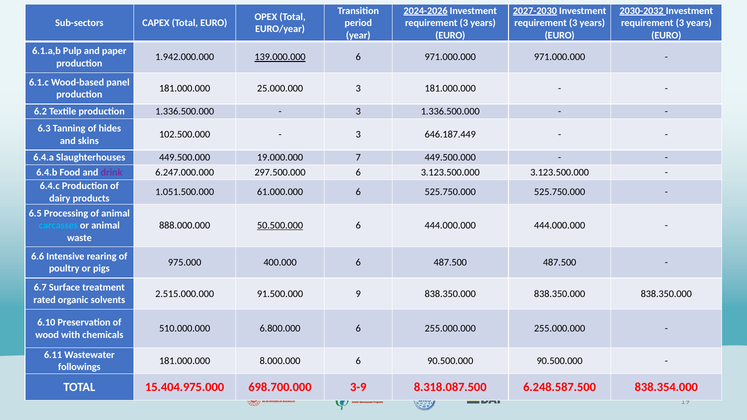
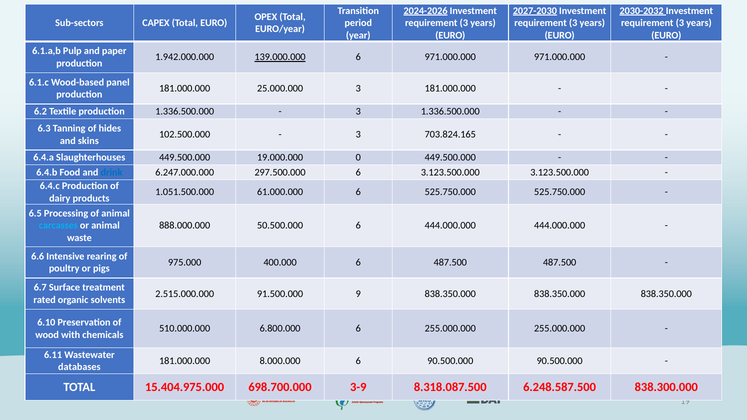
646.187.449: 646.187.449 -> 703.824.165 (450, 135)
7: 7 -> 0 (358, 158)
drink colour: purple -> blue (112, 172)
50.500.000 underline: present -> none (280, 226)
followings: followings -> databases (79, 367)
838.354.000: 838.354.000 -> 838.300.000 (666, 387)
